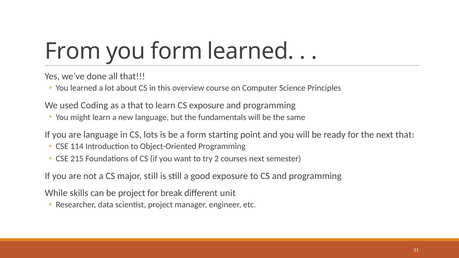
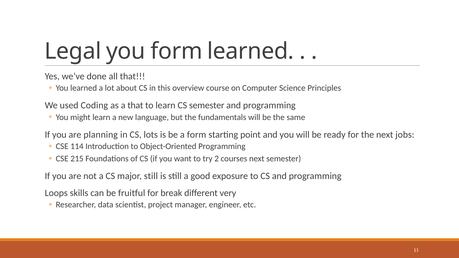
From: From -> Legal (73, 51)
CS exposure: exposure -> semester (207, 106)
are language: language -> planning (101, 135)
next that: that -> jobs (405, 135)
While: While -> Loops (56, 193)
be project: project -> fruitful (132, 193)
unit: unit -> very (228, 193)
